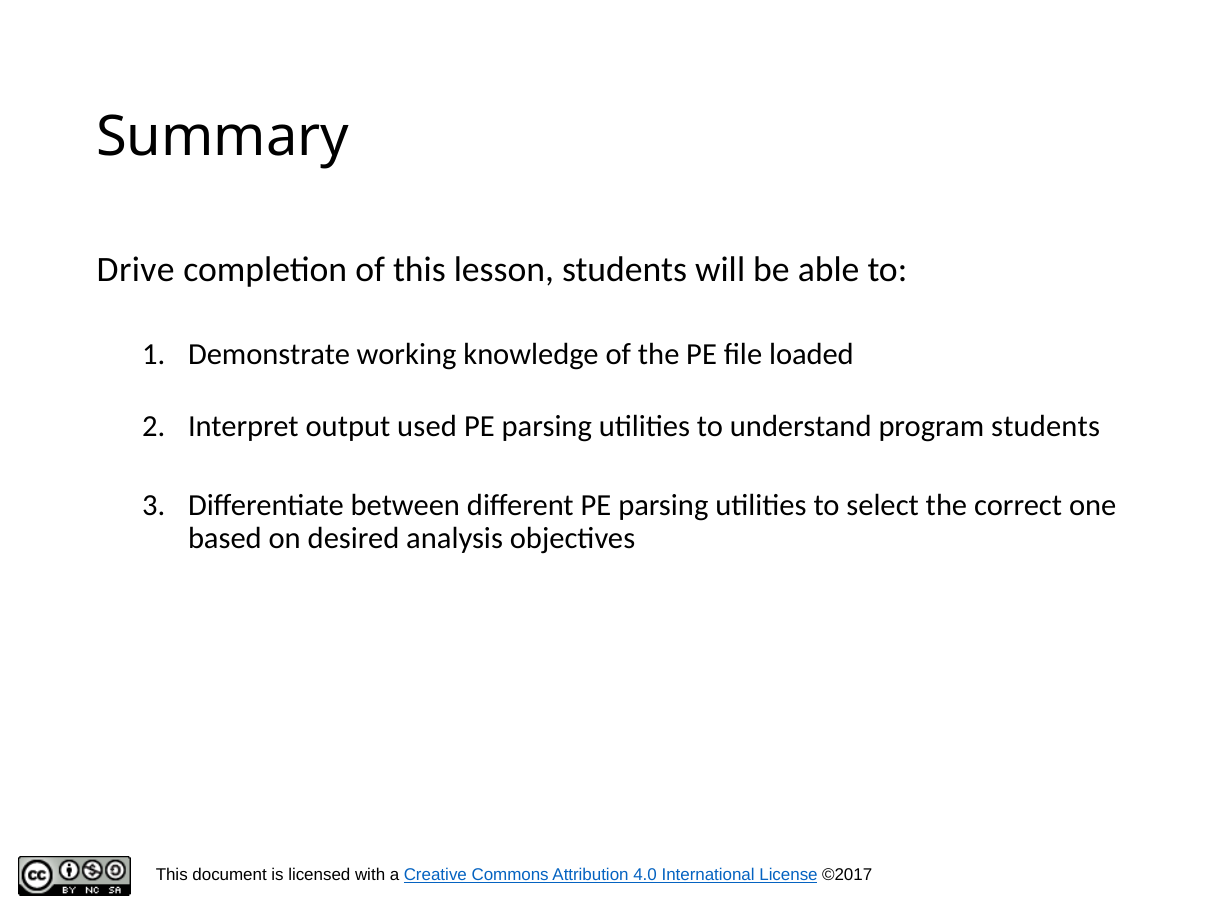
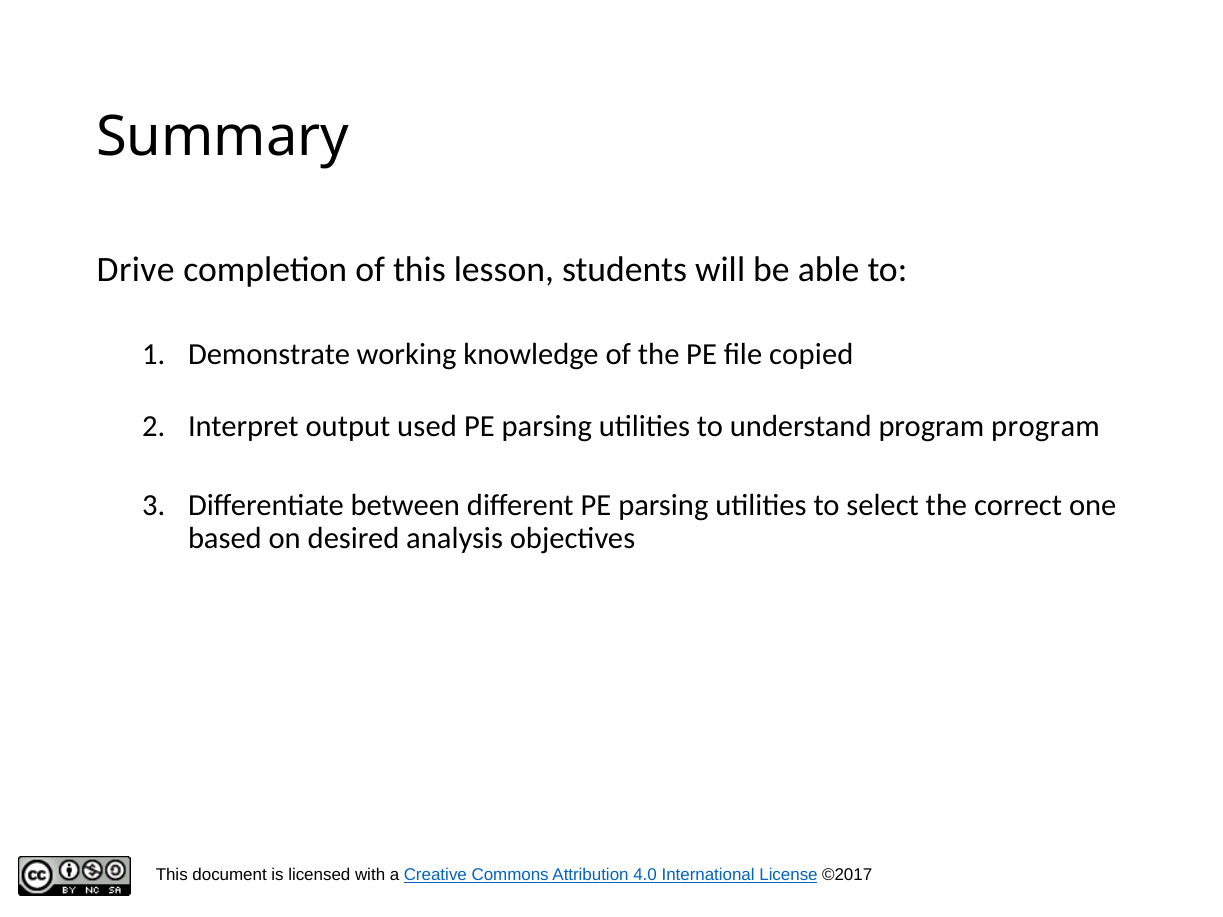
loaded: loaded -> copied (811, 354)
program students: students -> program (1046, 427)
